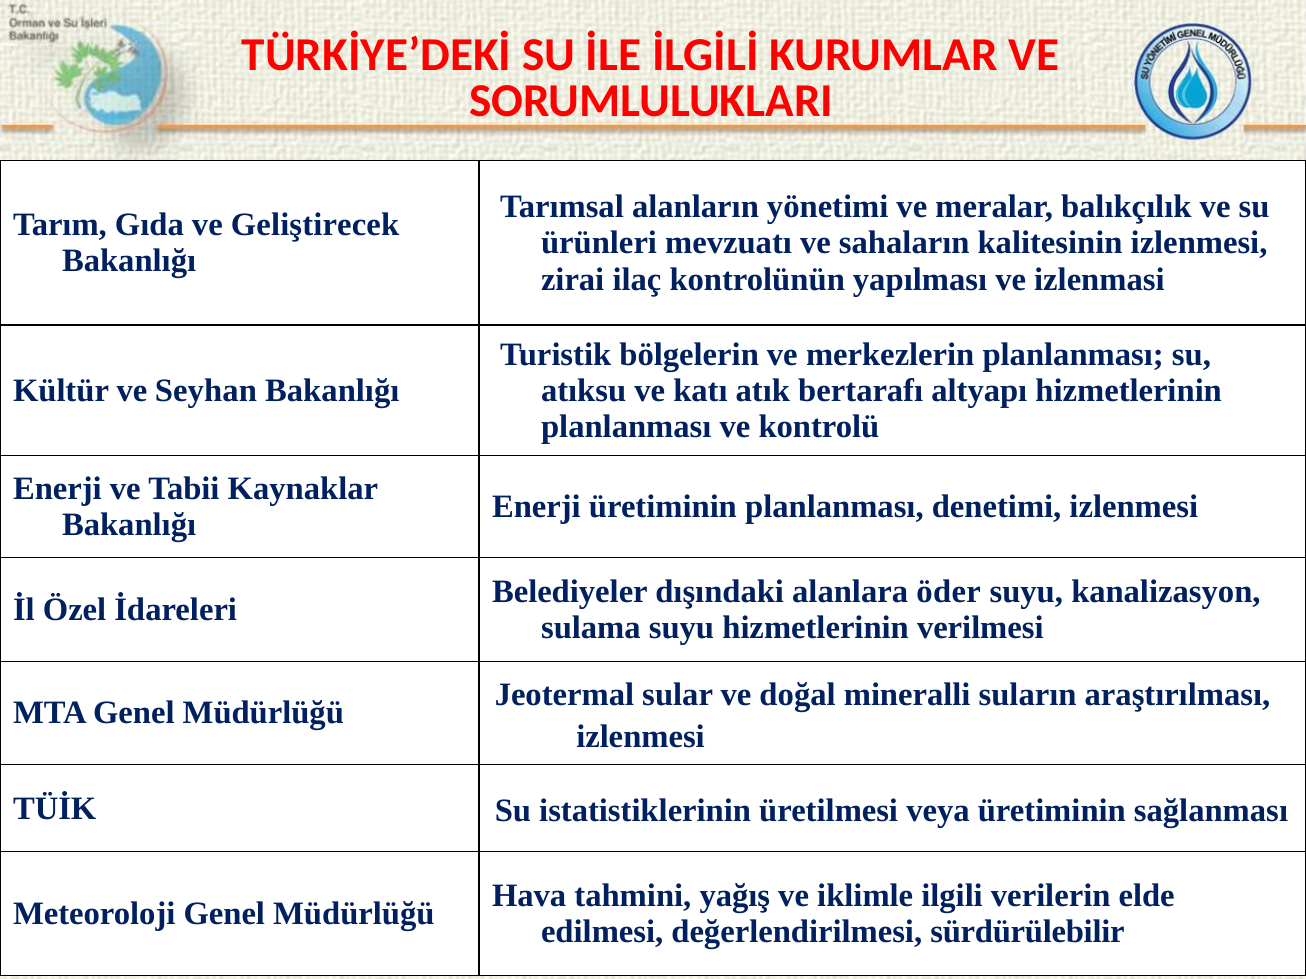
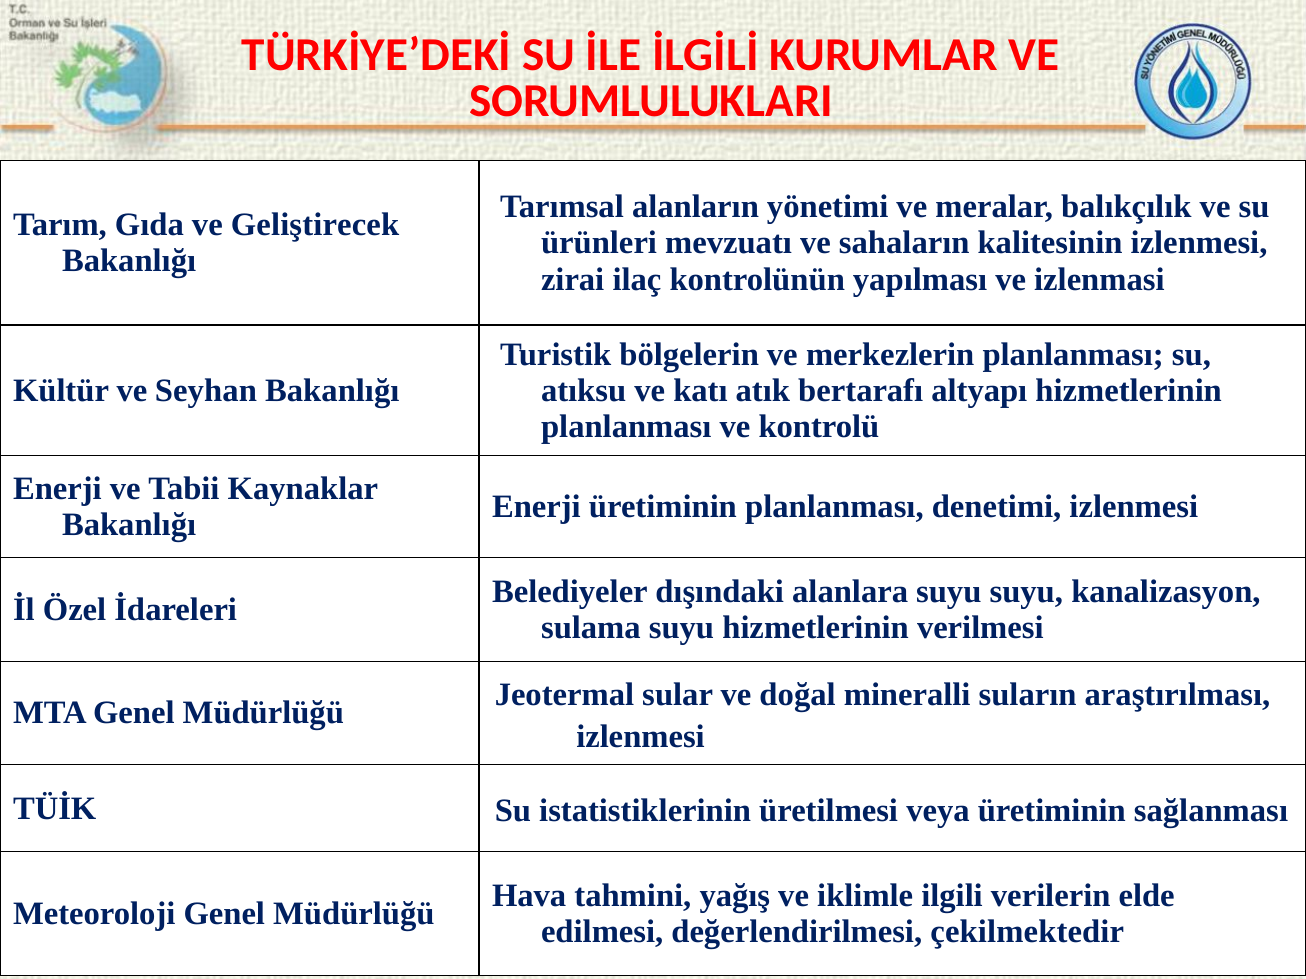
alanlara öder: öder -> suyu (949, 592)
sürdürülebilir: sürdürülebilir -> çekilmektedir (1027, 932)
